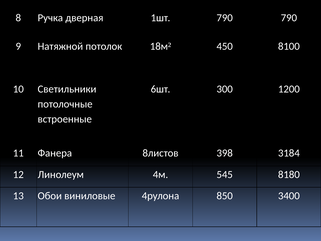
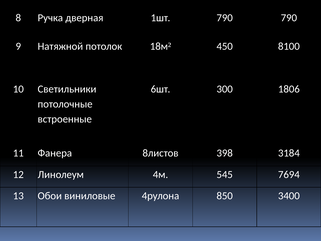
1200: 1200 -> 1806 (289, 89)
8180: 8180 -> 7694 (289, 174)
